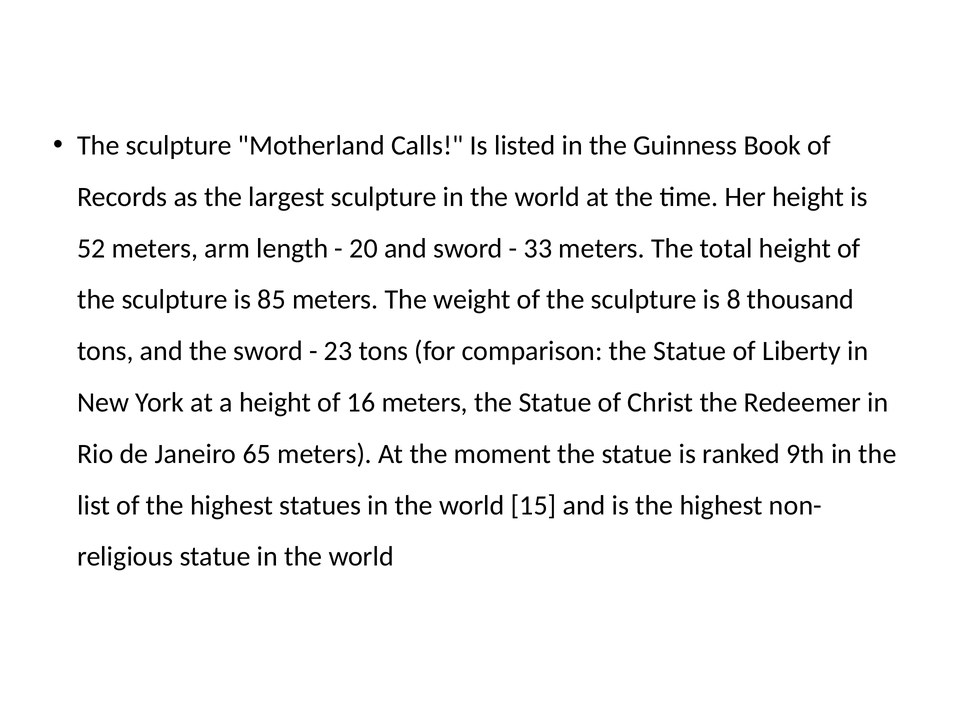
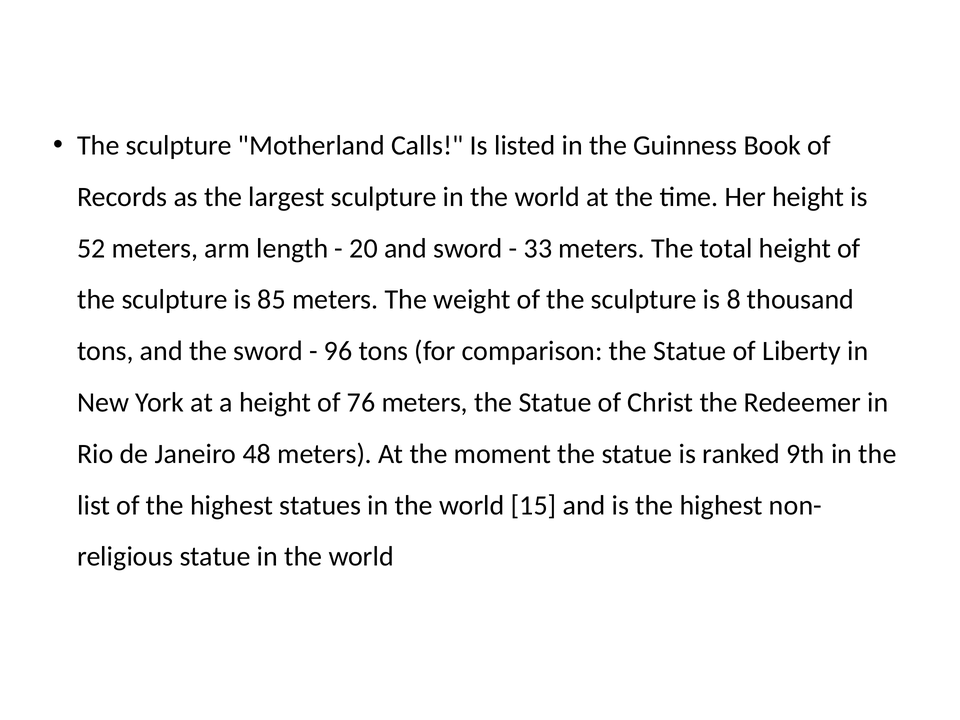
23: 23 -> 96 (338, 351)
16: 16 -> 76 (361, 403)
65: 65 -> 48 (257, 454)
